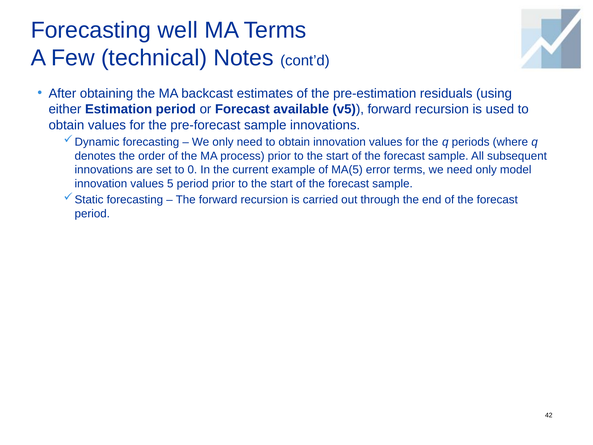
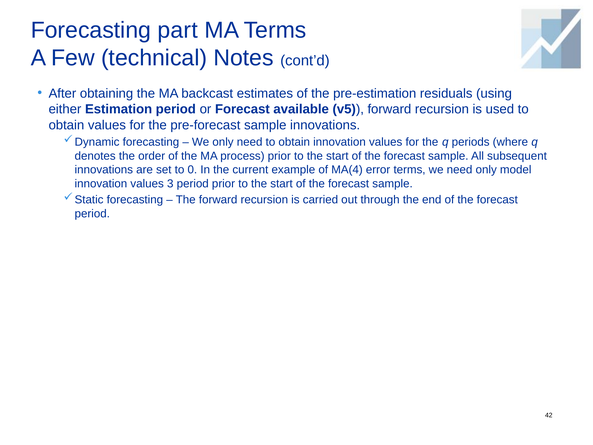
well: well -> part (178, 30)
MA(5: MA(5 -> MA(4 (347, 170)
5: 5 -> 3 (170, 183)
